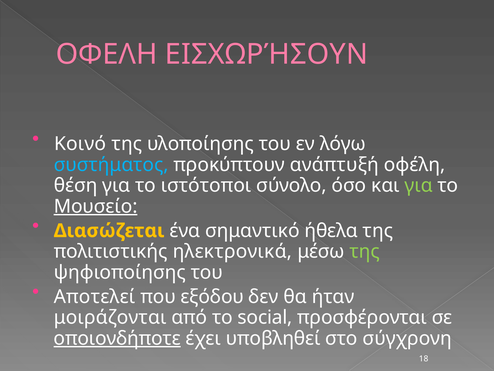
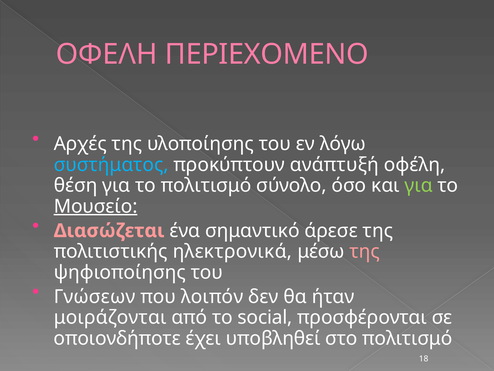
ΕΙΣΧΩΡΉΣΟΥΝ: ΕΙΣΧΩΡΉΣΟΥΝ -> ΠΕΡΙΕΧΟΜΕΝΟ (267, 54)
Κοινό: Κοινό -> Αρχές (80, 144)
το ιστότοποι: ιστότοποι -> πολιτισμό (206, 185)
Διασώζεται colour: yellow -> pink (109, 230)
ήθελα: ήθελα -> άρεσε (331, 230)
της colour: light green -> pink (365, 251)
Αποτελεί: Αποτελεί -> Γνώσεων (95, 296)
εξόδου: εξόδου -> λοιπόν (212, 296)
οποιονδήποτε underline: present -> none (117, 338)
στο σύγχρονη: σύγχρονη -> πολιτισμό (407, 338)
